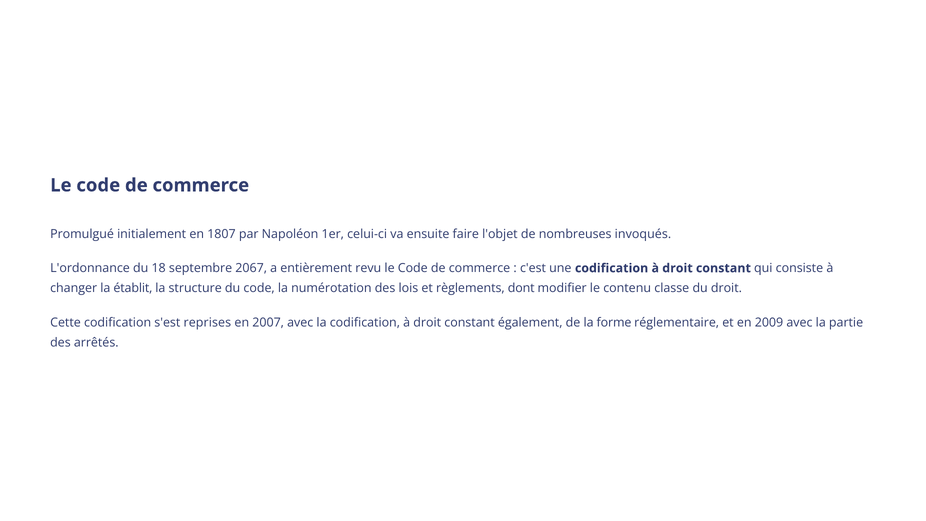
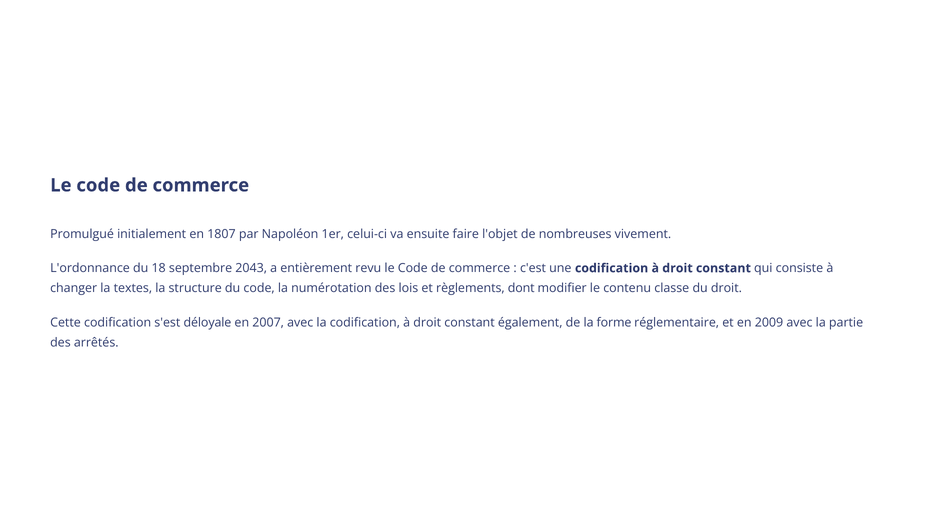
invoqués: invoqués -> vivement (643, 234)
2067: 2067 -> 2043 (251, 268)
établit: établit -> textes (133, 288)
reprises: reprises -> déloyale (207, 322)
